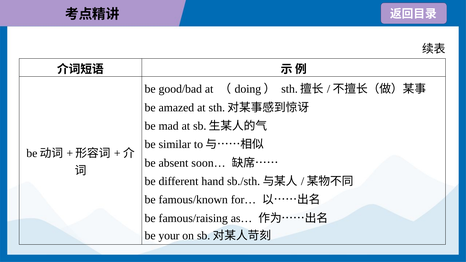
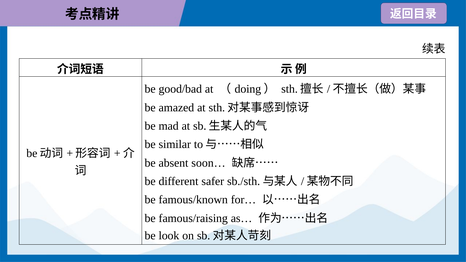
hand: hand -> safer (213, 181)
your: your -> look (169, 236)
